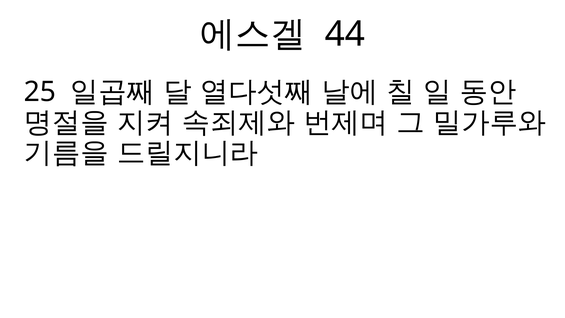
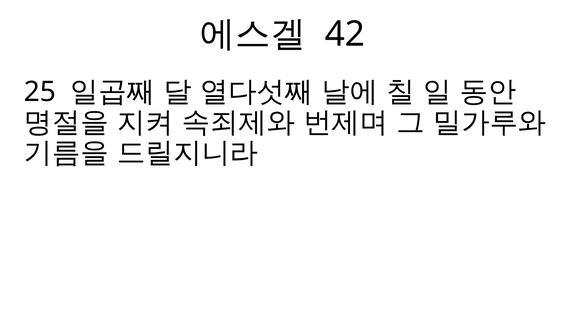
44: 44 -> 42 (345, 34)
